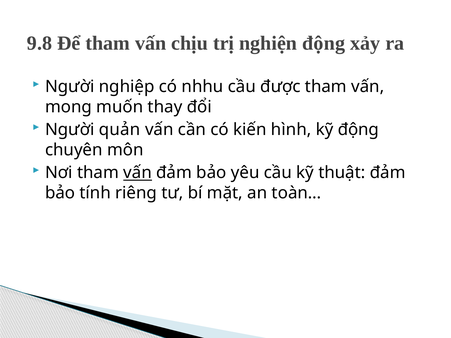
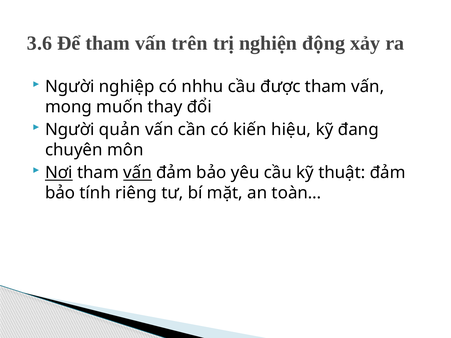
9.8: 9.8 -> 3.6 (40, 43)
chịu: chịu -> trên (190, 43)
hình: hình -> hiệu (291, 130)
kỹ động: động -> đang (358, 130)
Nơi underline: none -> present (59, 173)
